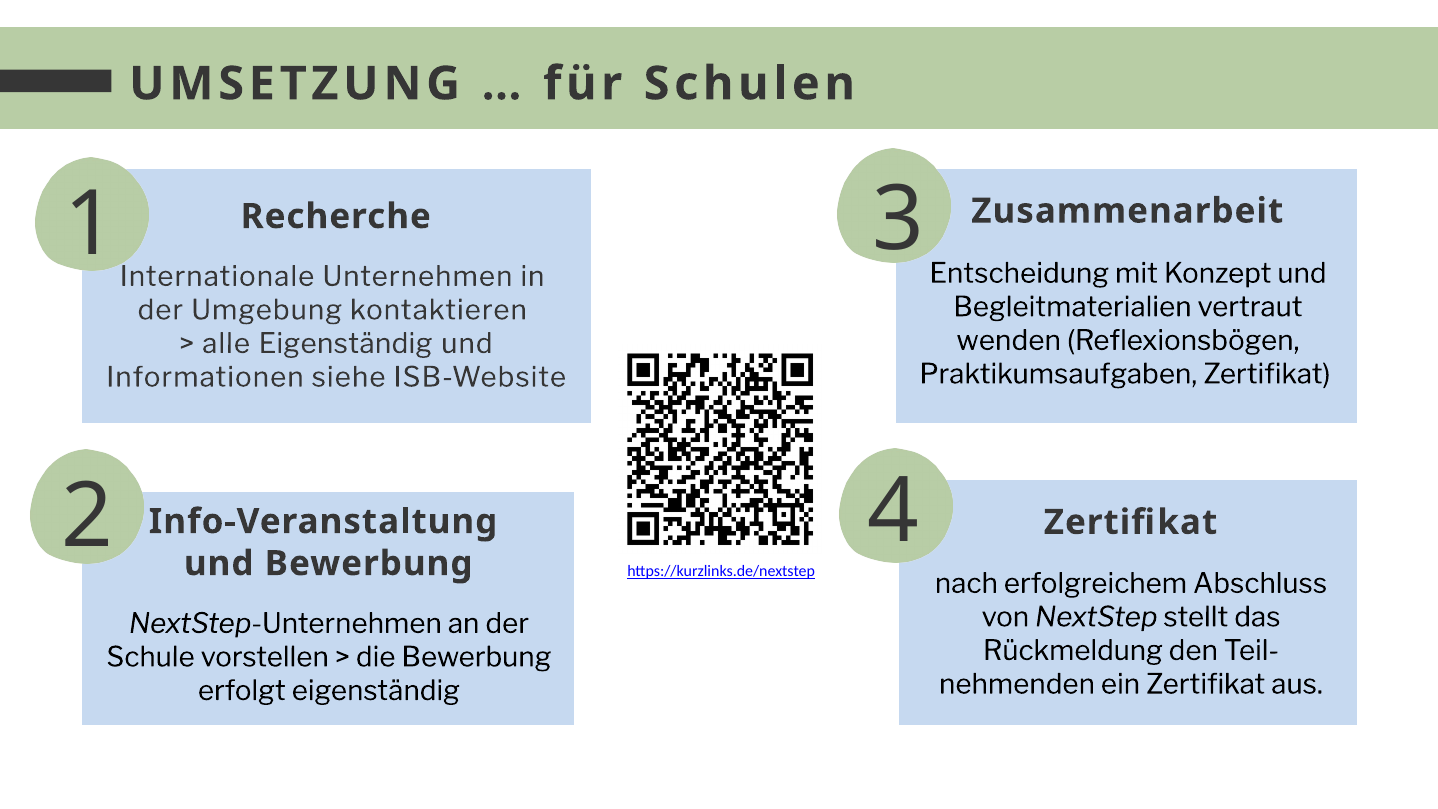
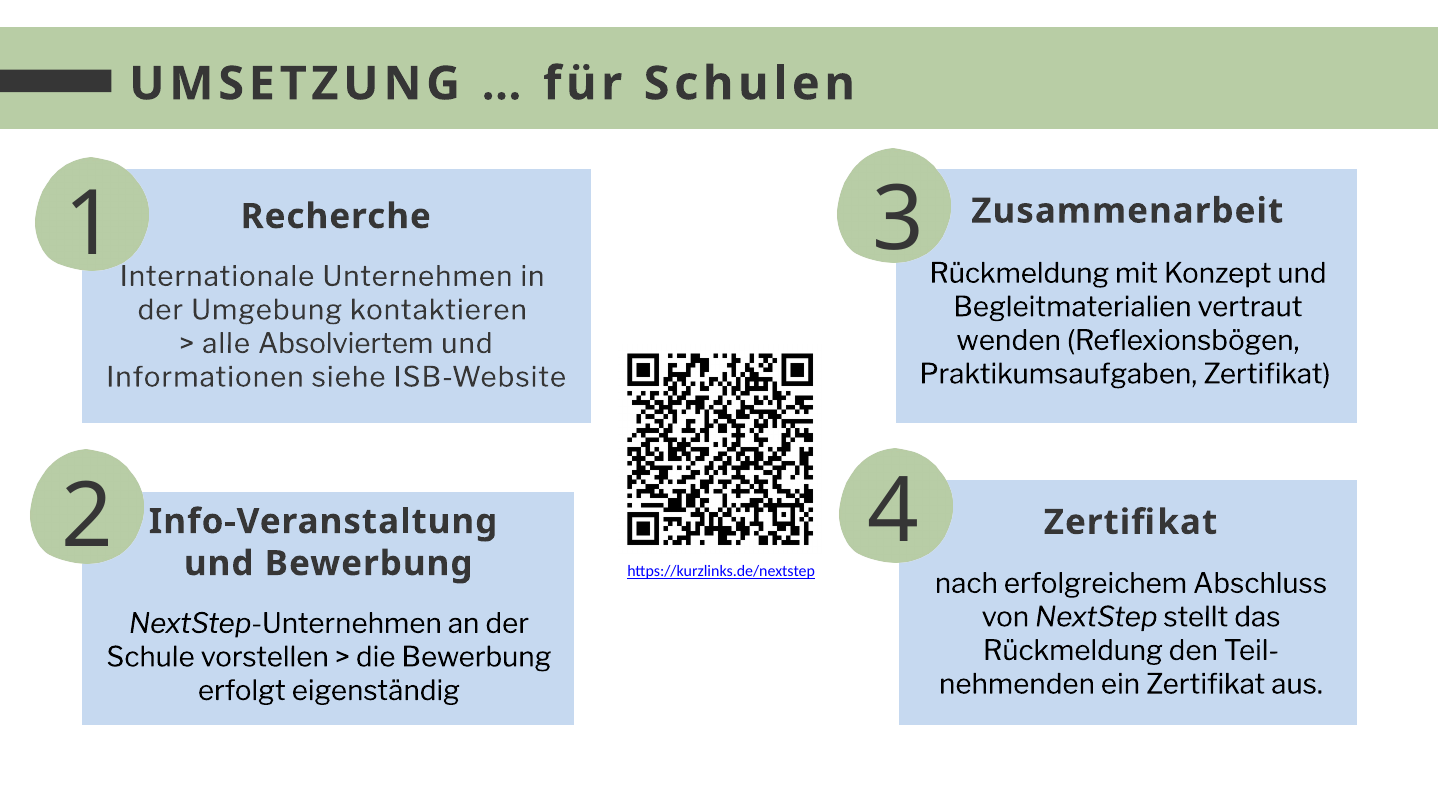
Entscheidung: Entscheidung -> Rückmeldung (1019, 273)
alle Eigenständig: Eigenständig -> Absolviertem (346, 344)
